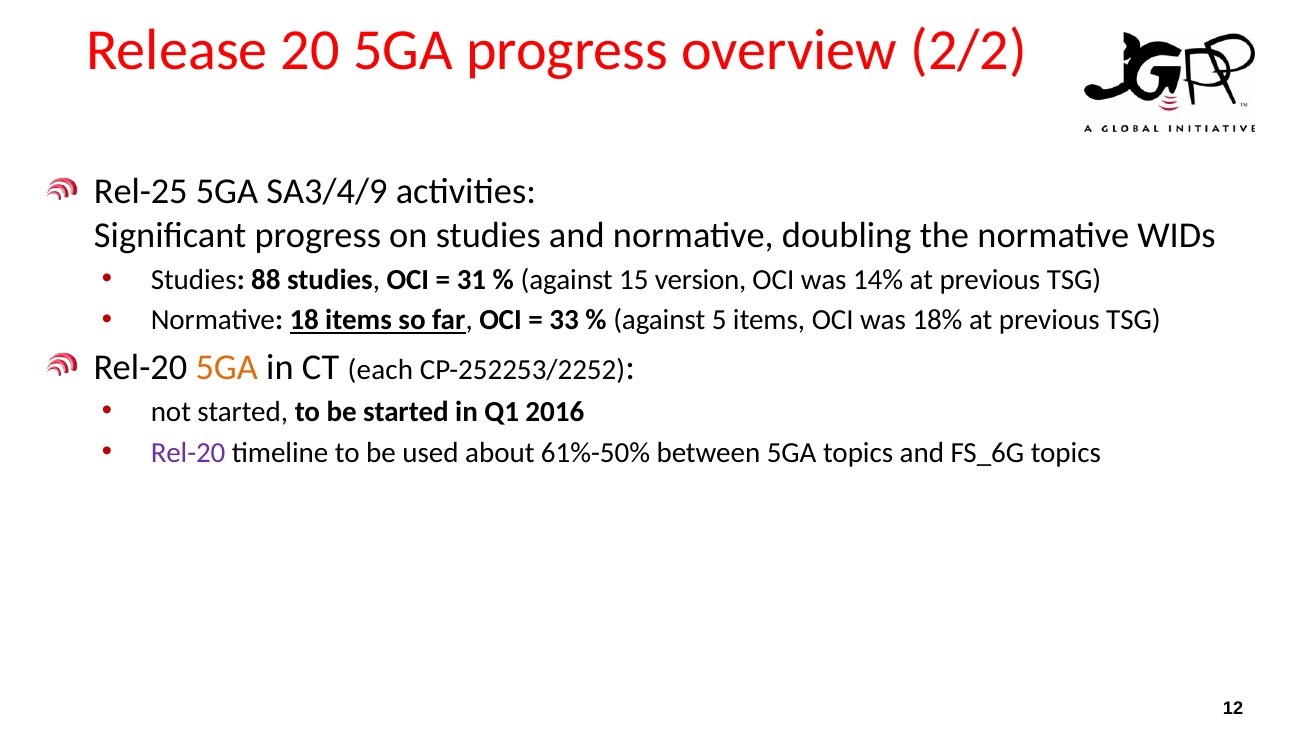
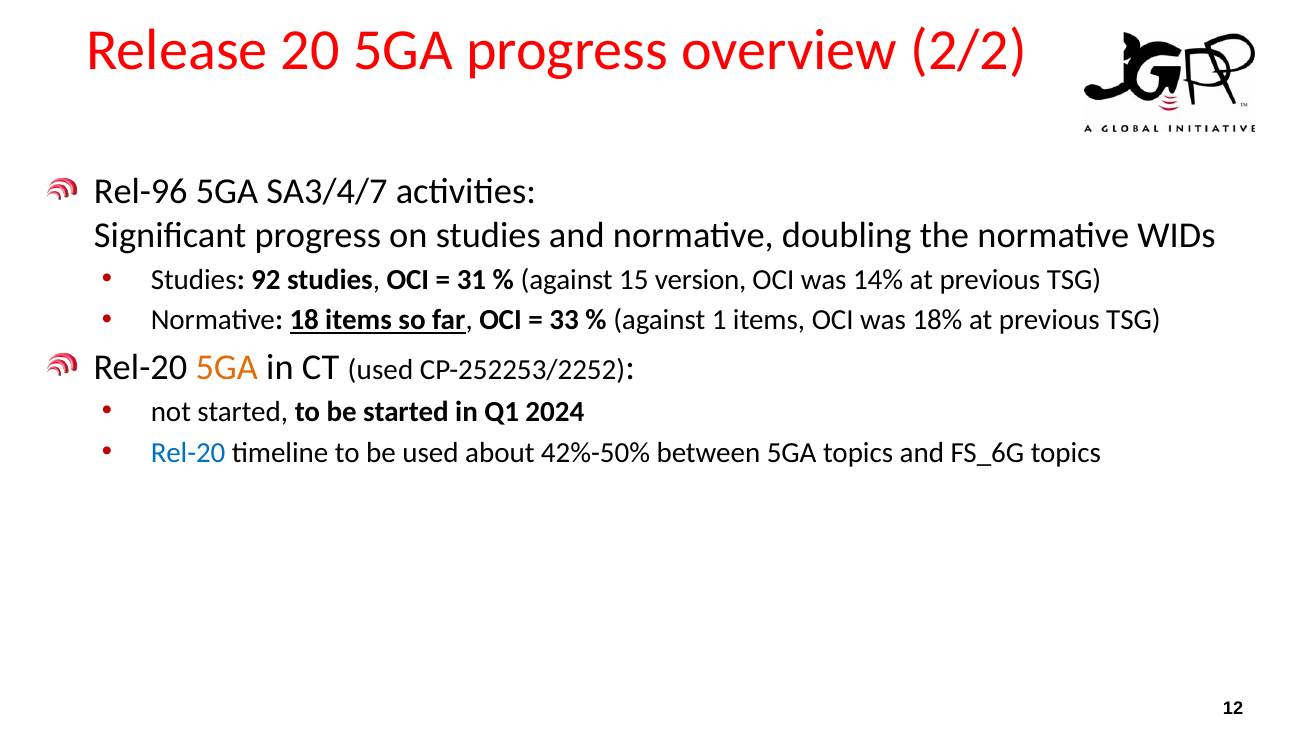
Rel-25: Rel-25 -> Rel-96 (141, 192)
SA3/4/9: SA3/4/9 -> SA3/4/7 (327, 192)
88: 88 -> 92 (266, 280)
5: 5 -> 1 (719, 320)
CT each: each -> used (381, 370)
2016: 2016 -> 2024 (555, 412)
Rel-20 colour: purple -> blue (188, 453)
61%-50%: 61%-50% -> 42%-50% (595, 453)
